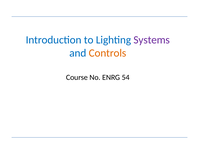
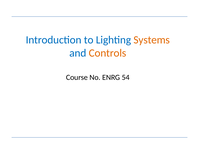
Systems colour: purple -> orange (152, 40)
